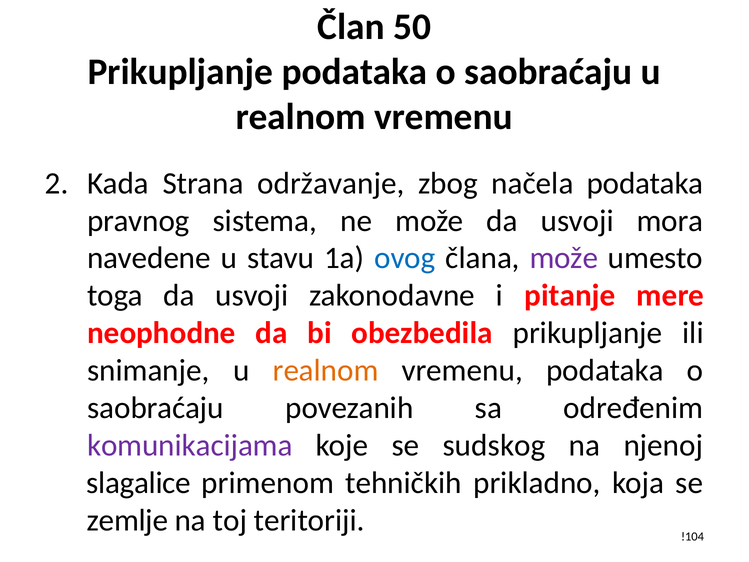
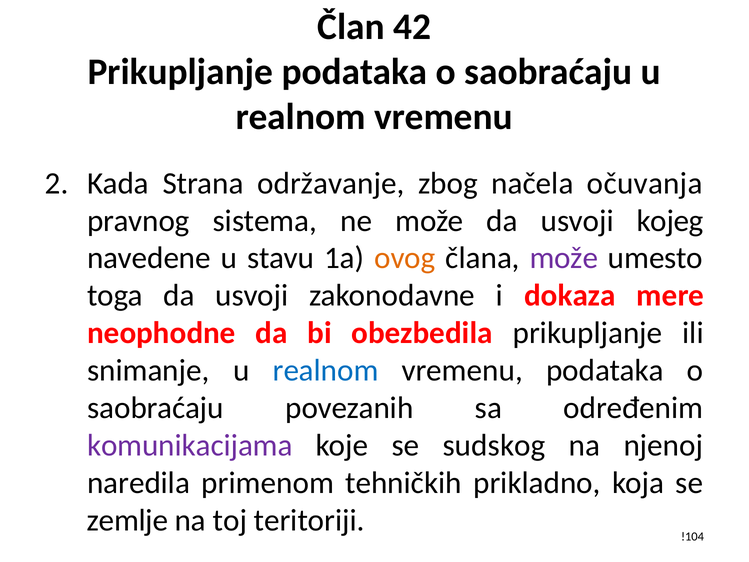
50: 50 -> 42 (412, 27)
načela podataka: podataka -> očuvanja (645, 183)
mora: mora -> kojeg (670, 221)
ovog colour: blue -> orange (405, 258)
pitanje: pitanje -> dokaza (570, 296)
realnom colour: orange -> blue (326, 370)
slagalice: slagalice -> naredila (139, 483)
